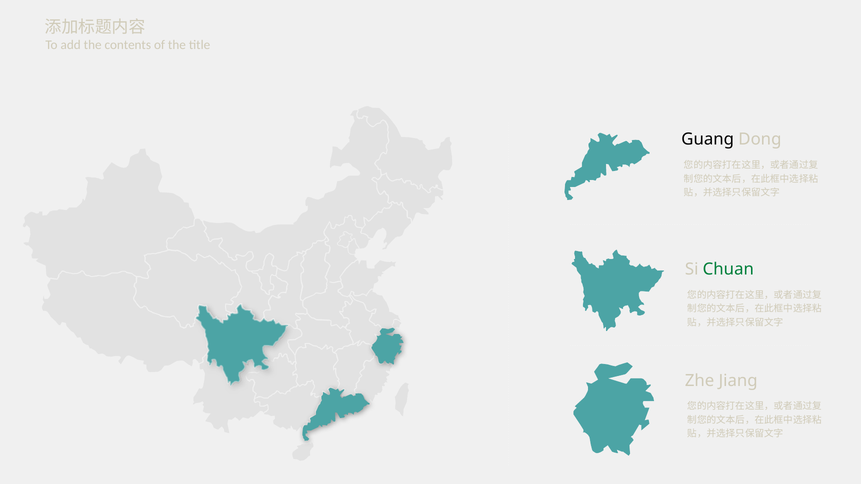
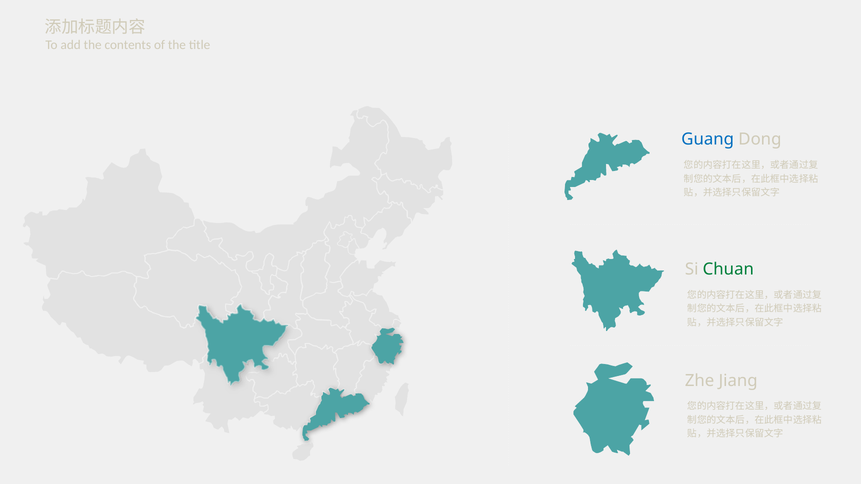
Guang colour: black -> blue (708, 140)
